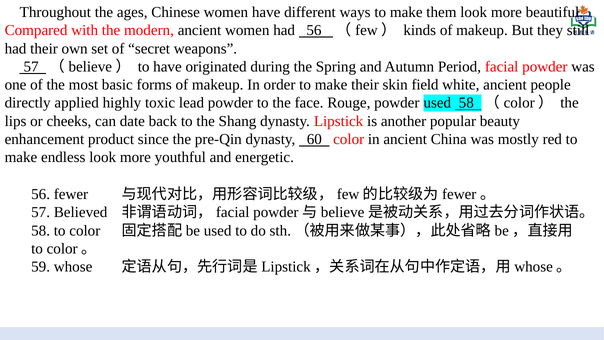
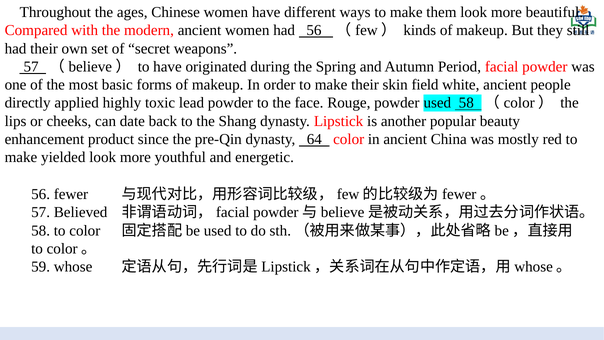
60: 60 -> 64 (314, 139)
endless: endless -> yielded (63, 157)
